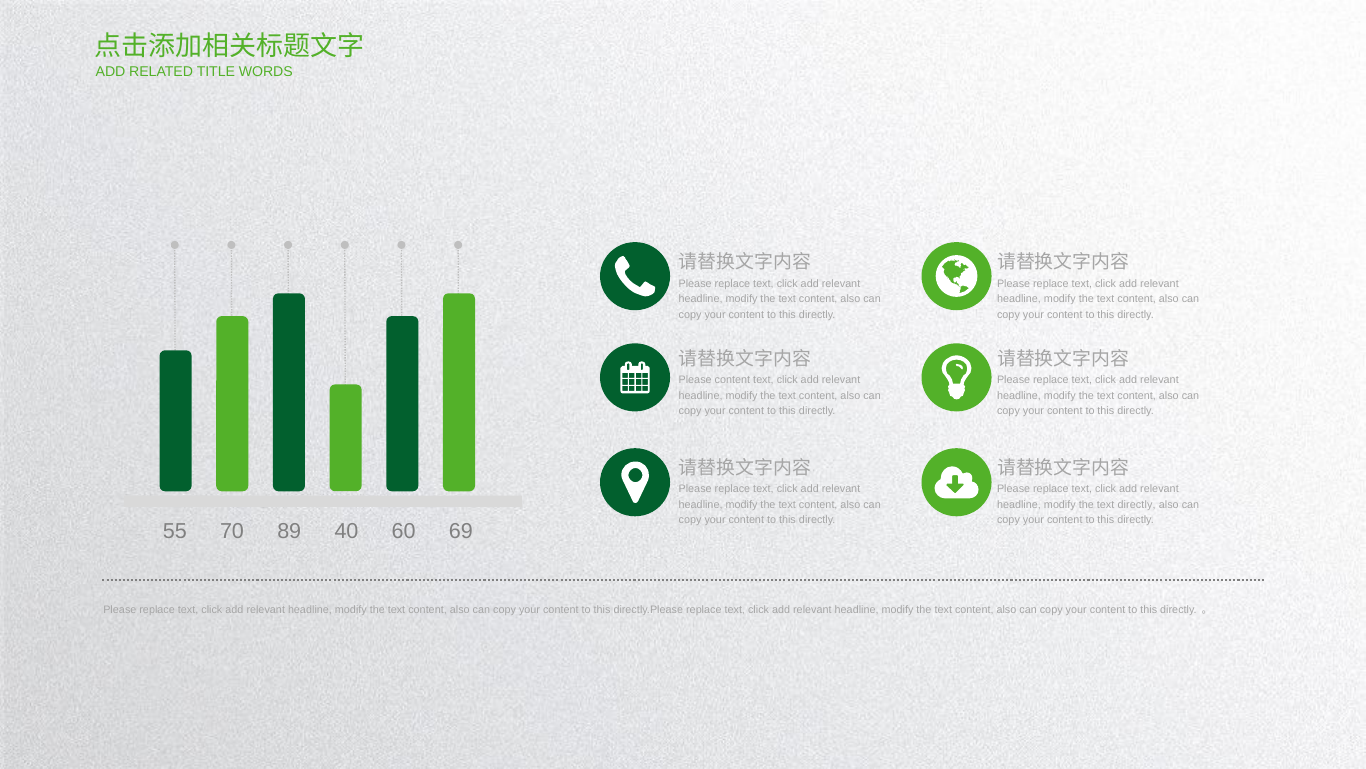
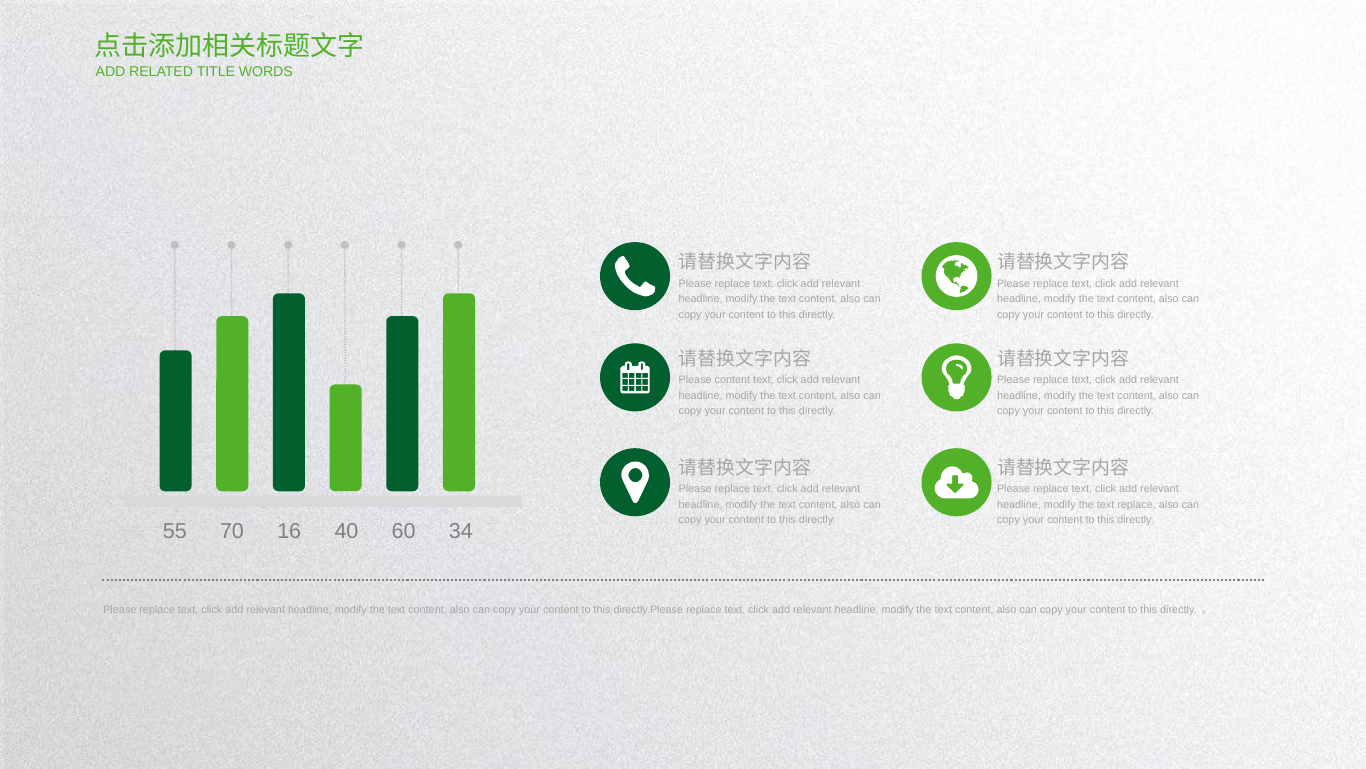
text directly: directly -> replace (1137, 504)
89: 89 -> 16 (289, 531)
69: 69 -> 34 (461, 531)
